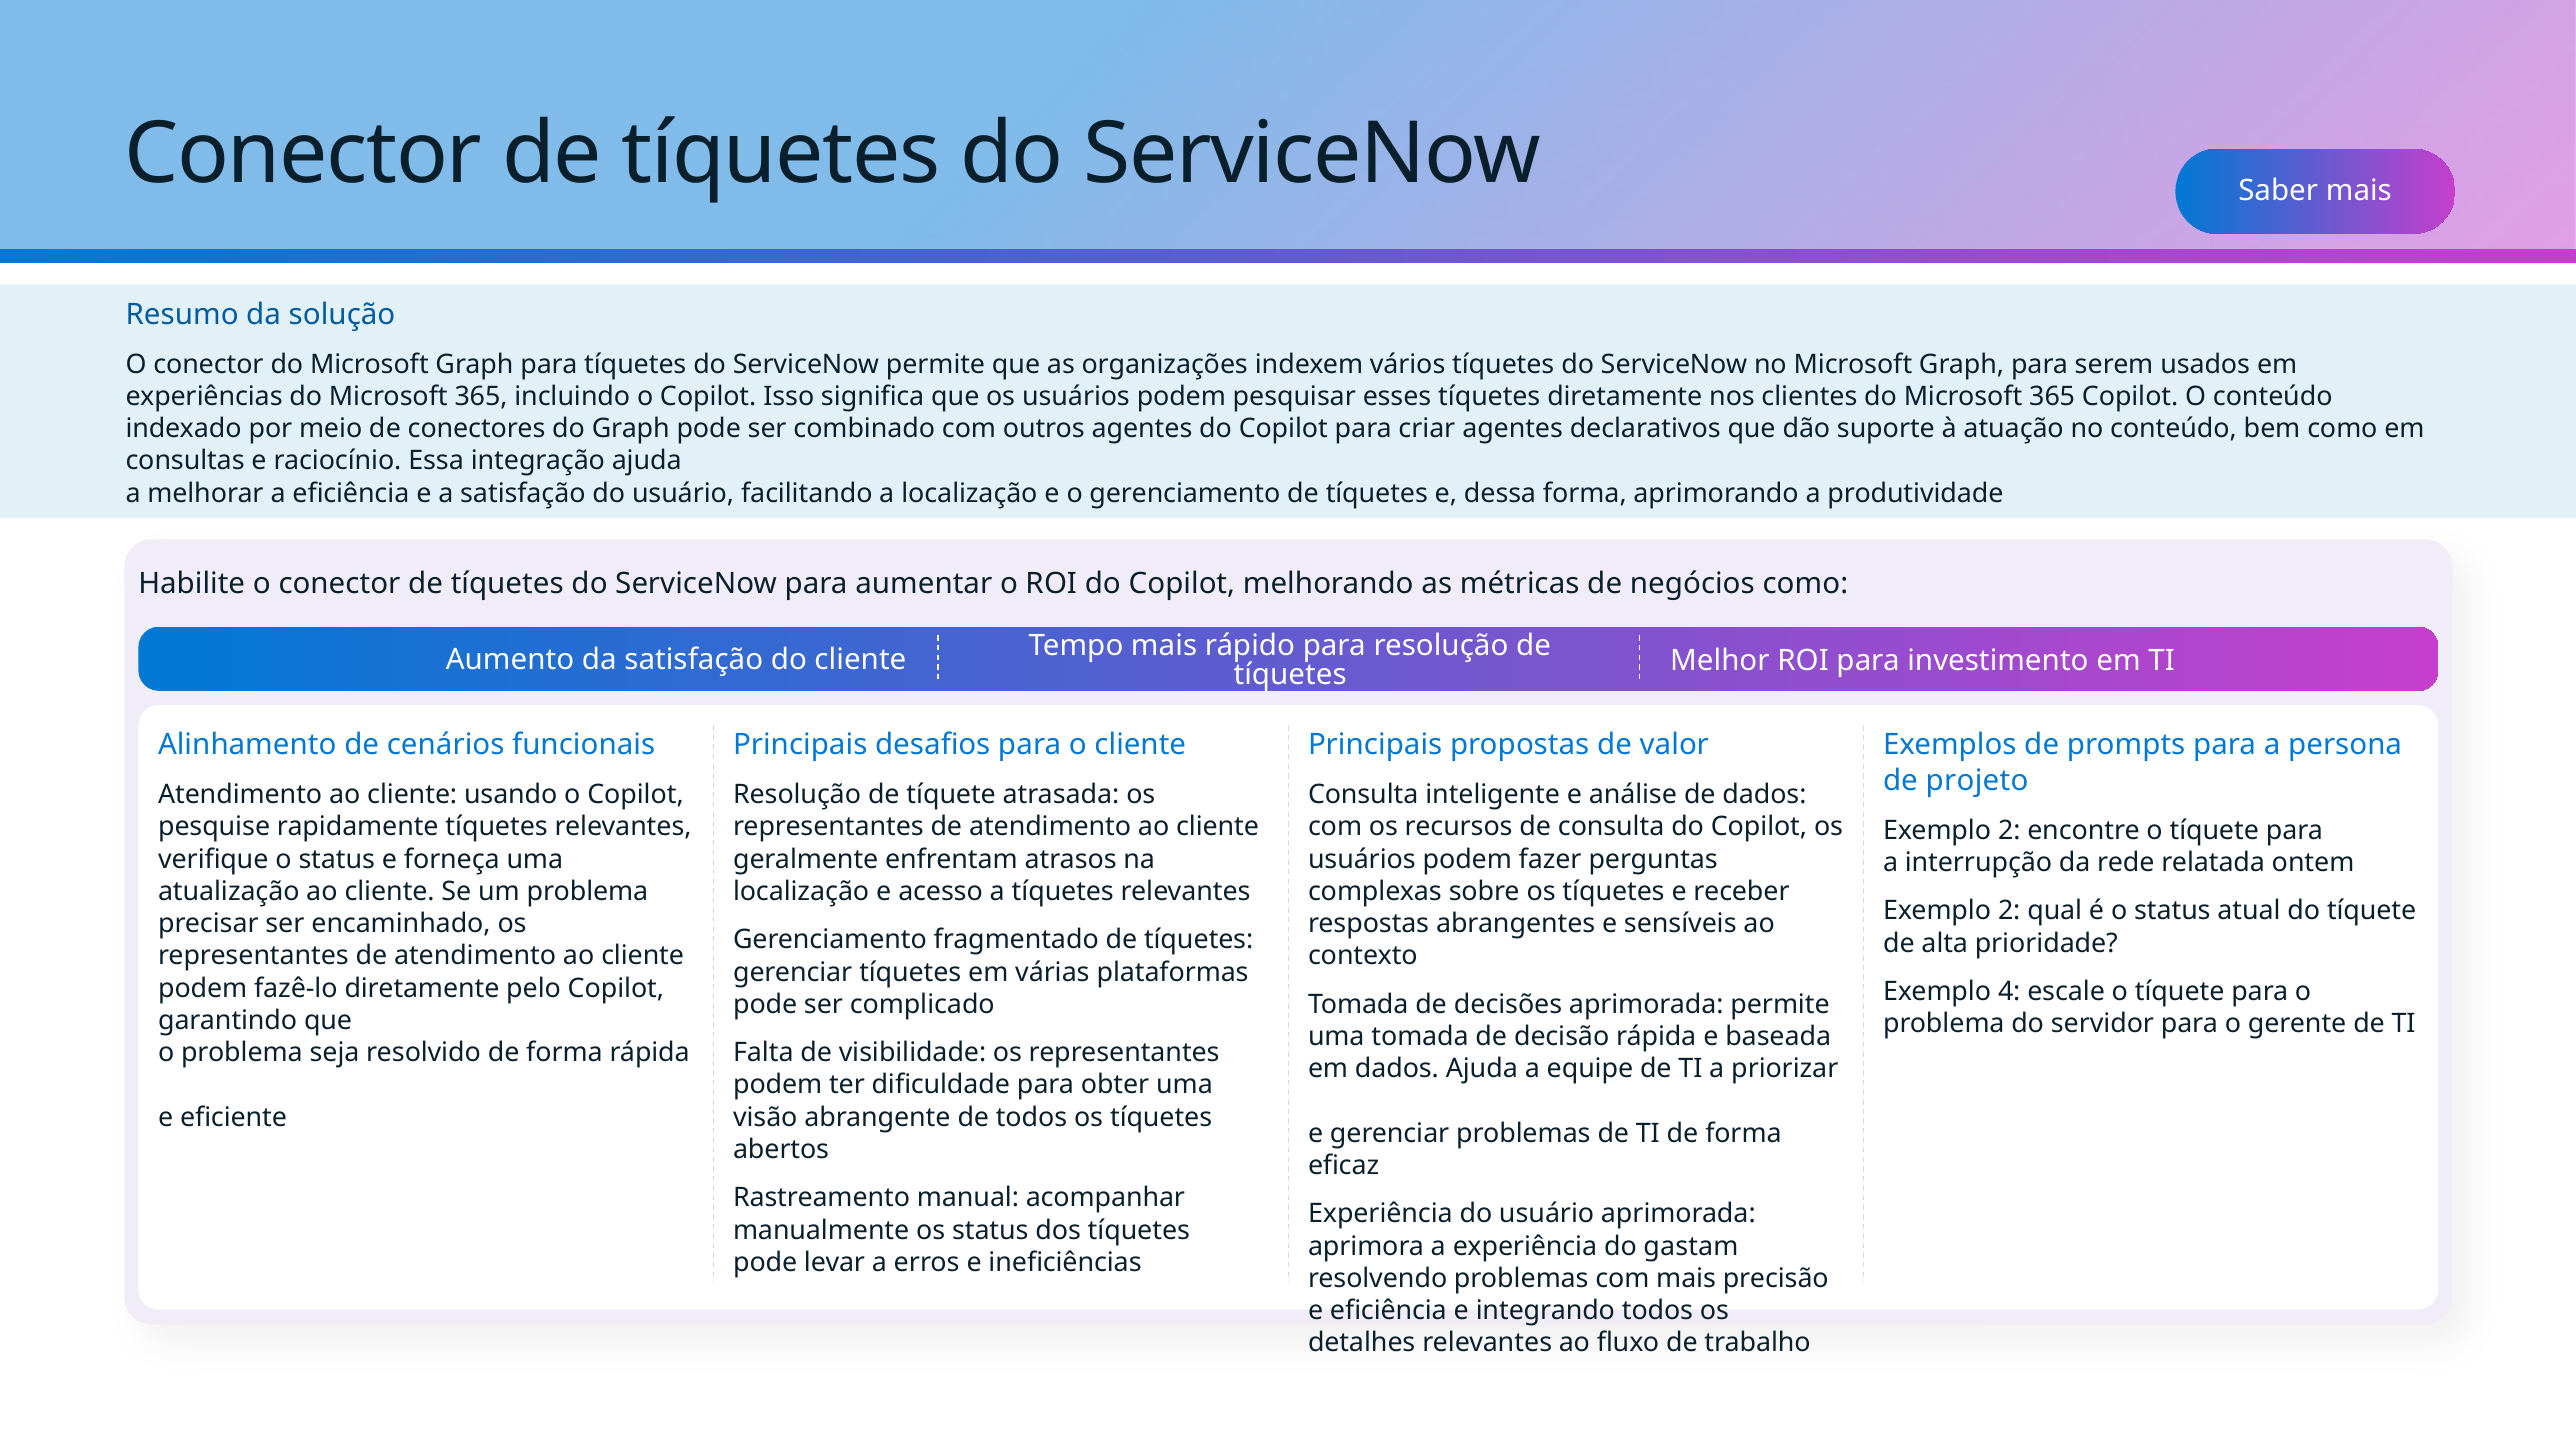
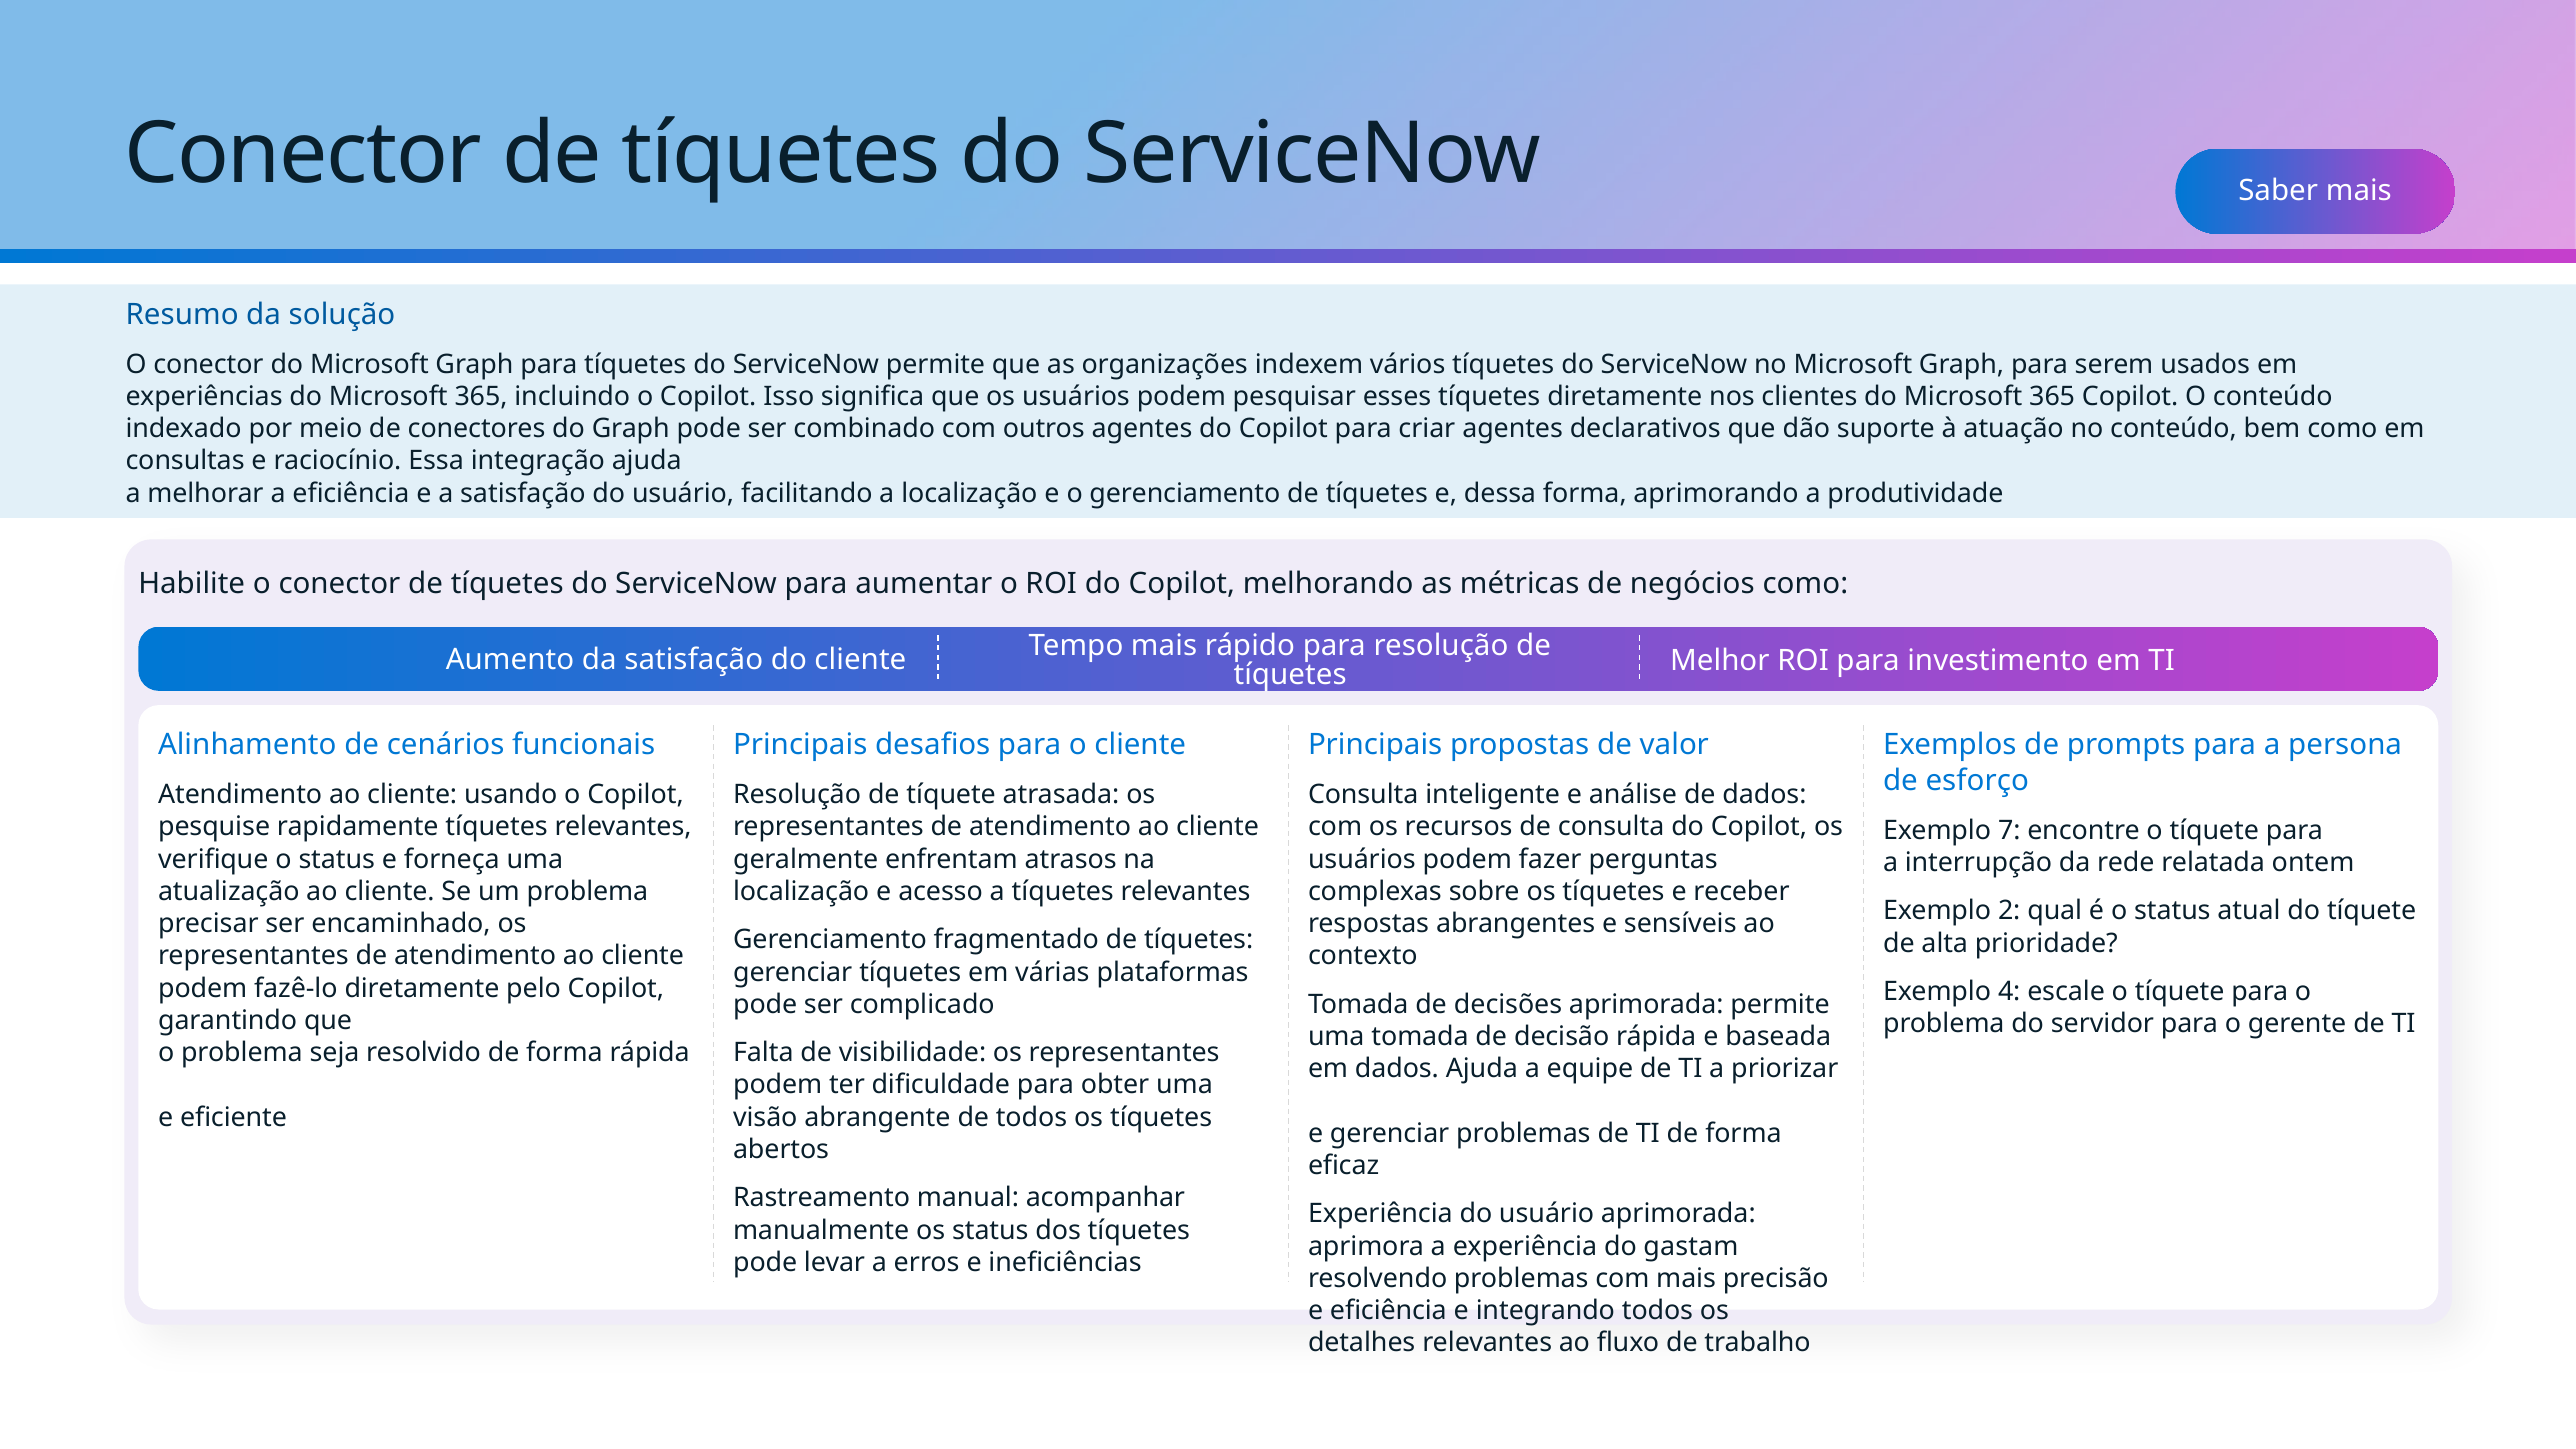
projeto: projeto -> esforço (1977, 780)
2: 2 -> 7 (2009, 830)
